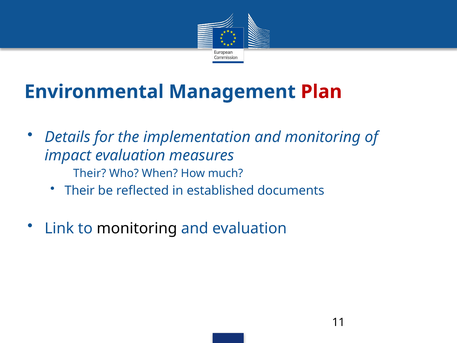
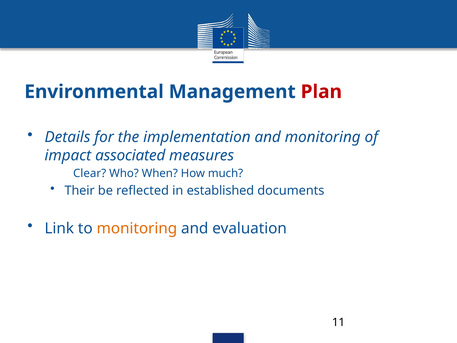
impact evaluation: evaluation -> associated (130, 155)
Their: Their -> Clear (90, 173)
monitoring colour: black -> orange (137, 228)
